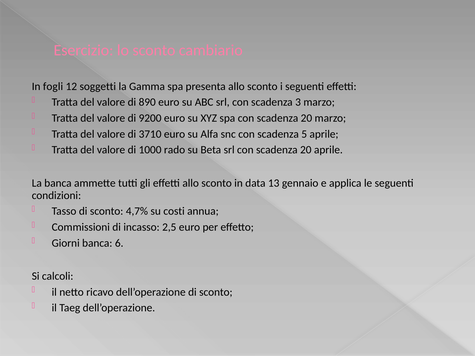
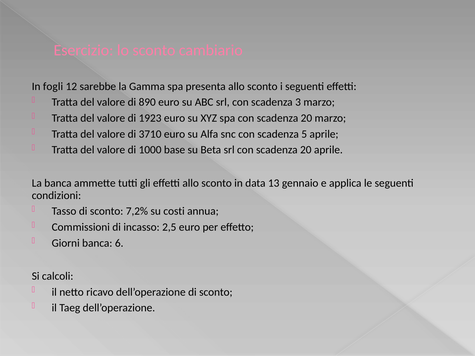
soggetti: soggetti -> sarebbe (98, 86)
9200: 9200 -> 1923 (150, 118)
rado: rado -> base (175, 150)
4,7%: 4,7% -> 7,2% (137, 211)
